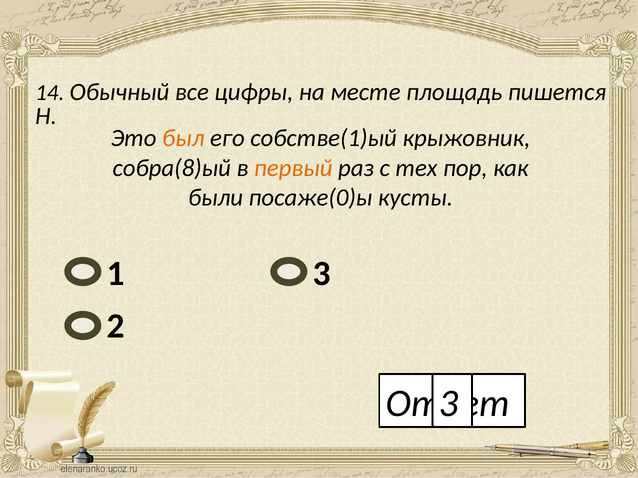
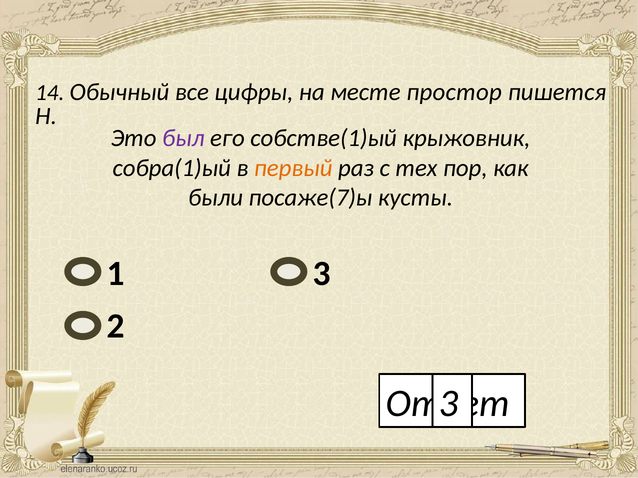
площадь: площадь -> простор (454, 92)
был colour: orange -> purple (183, 138)
собра(8)ый: собра(8)ый -> собра(1)ый (172, 168)
посаже(0)ы: посаже(0)ы -> посаже(7)ы (311, 198)
